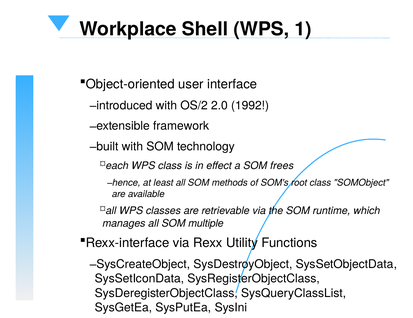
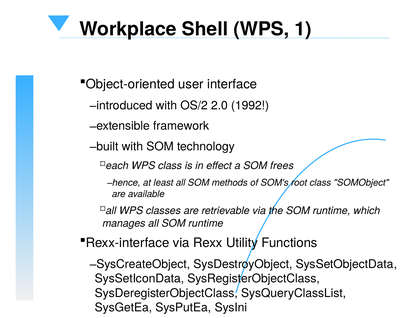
all SOM multiple: multiple -> runtime (206, 223)
